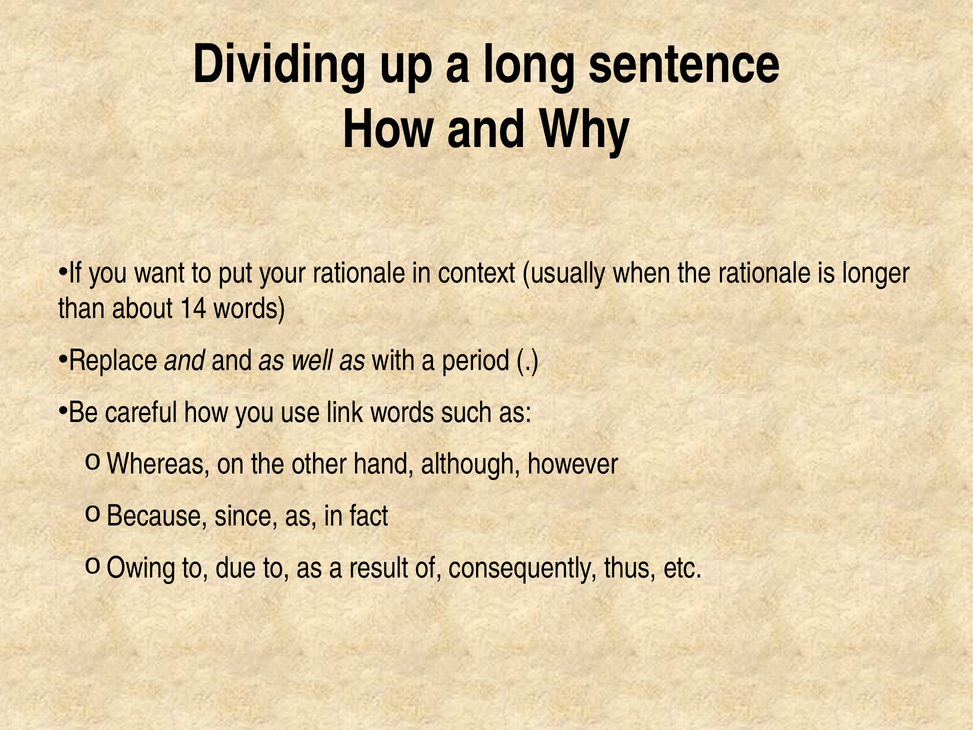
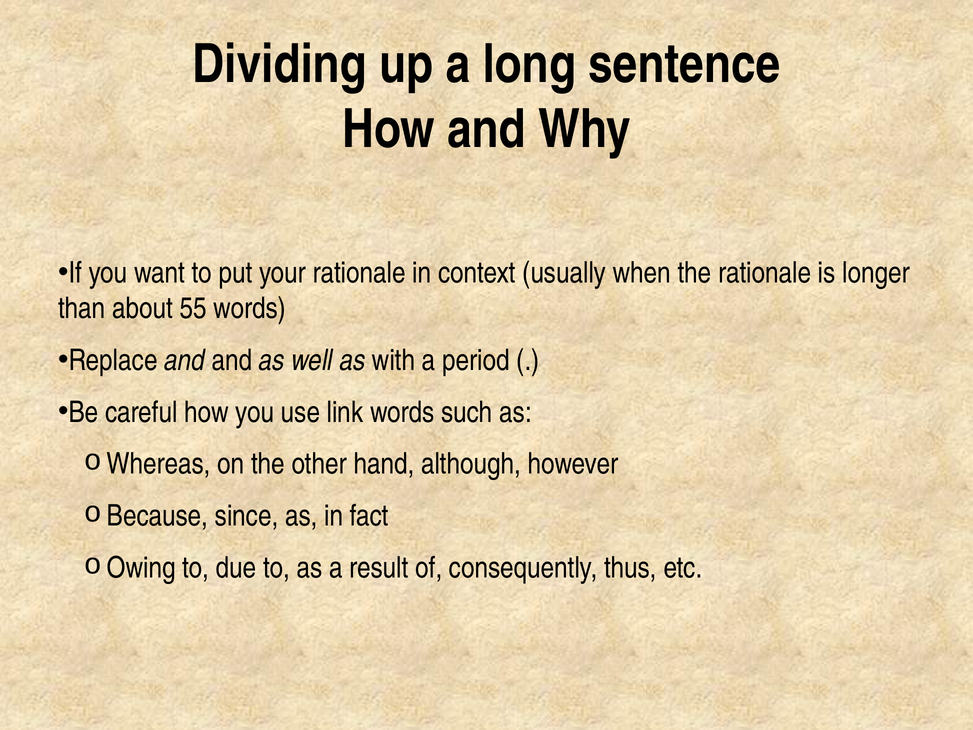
14: 14 -> 55 (193, 308)
